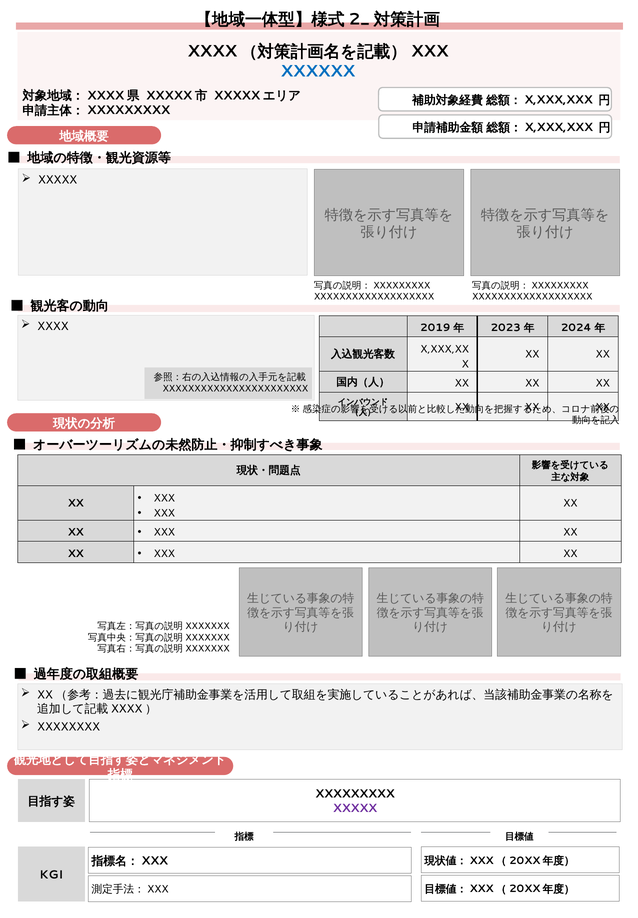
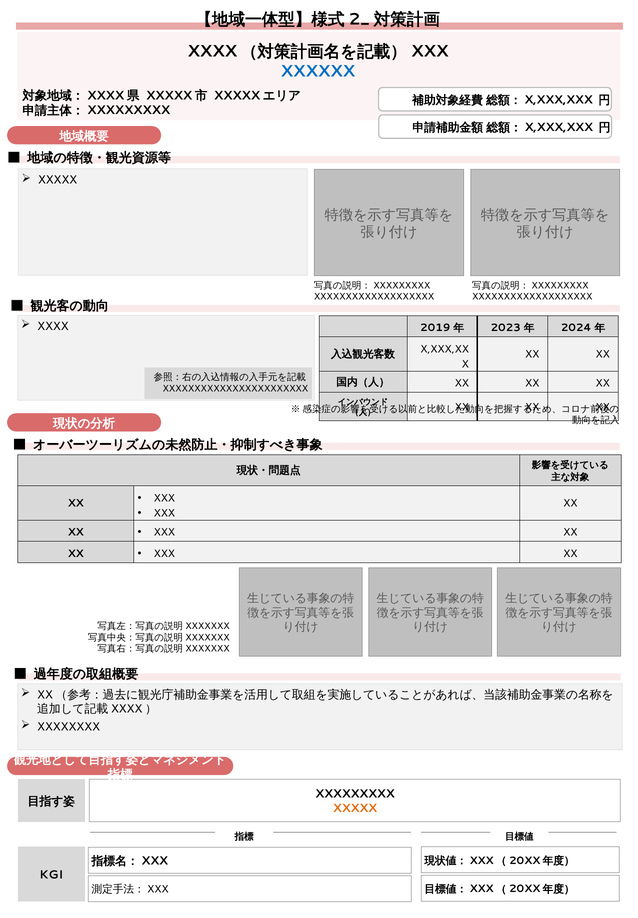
XXXXX colour: purple -> orange (355, 808)
